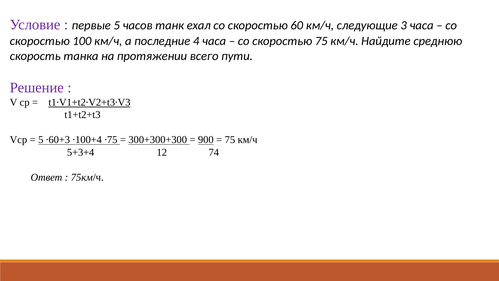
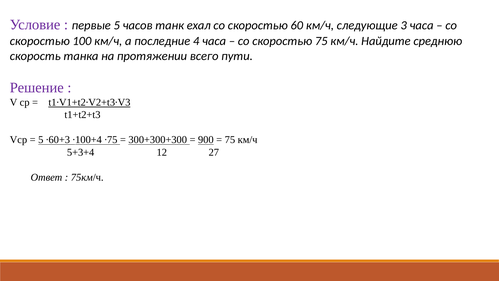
74: 74 -> 27 (214, 152)
